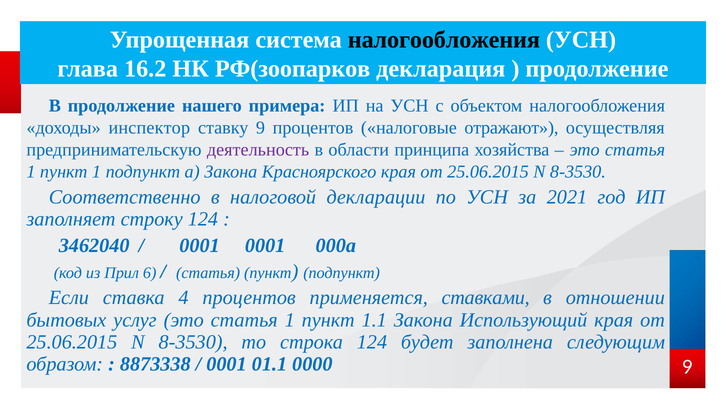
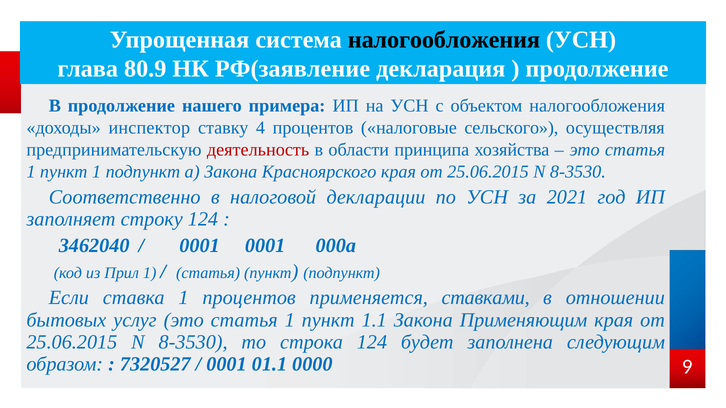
16.2: 16.2 -> 80.9 (145, 69)
РФ(зоопарков: РФ(зоопарков -> РФ(заявление (293, 69)
ставку 9: 9 -> 4 (261, 128)
отражают: отражают -> сельского (511, 128)
деятельность colour: purple -> red (258, 150)
Прил 6: 6 -> 1 (150, 273)
ставка 4: 4 -> 1 (184, 298)
Использующий: Использующий -> Применяющим (524, 320)
8873338: 8873338 -> 7320527 (155, 365)
